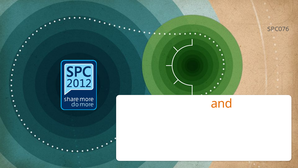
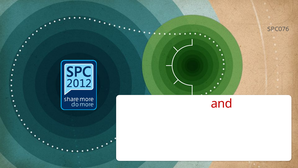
and colour: orange -> red (222, 103)
